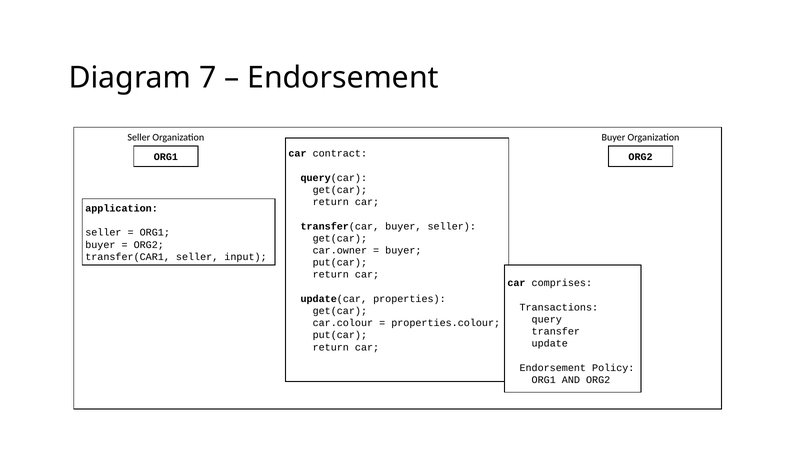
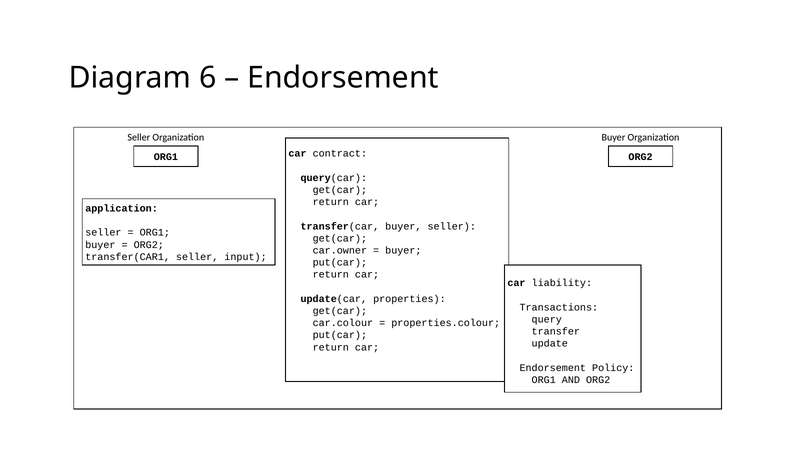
7: 7 -> 6 (208, 78)
comprises: comprises -> liability (562, 283)
